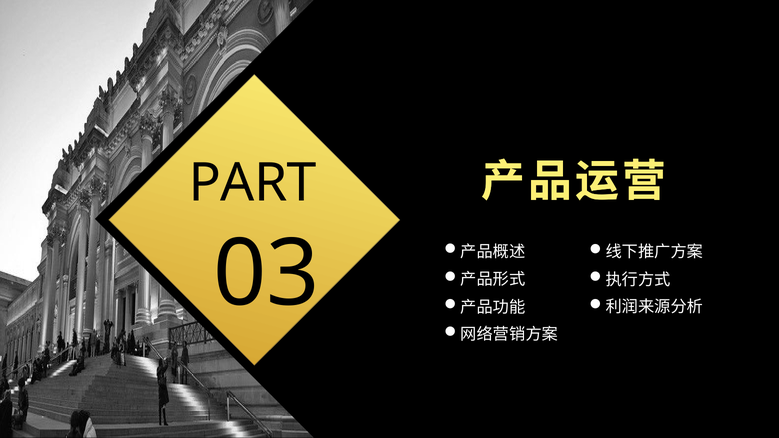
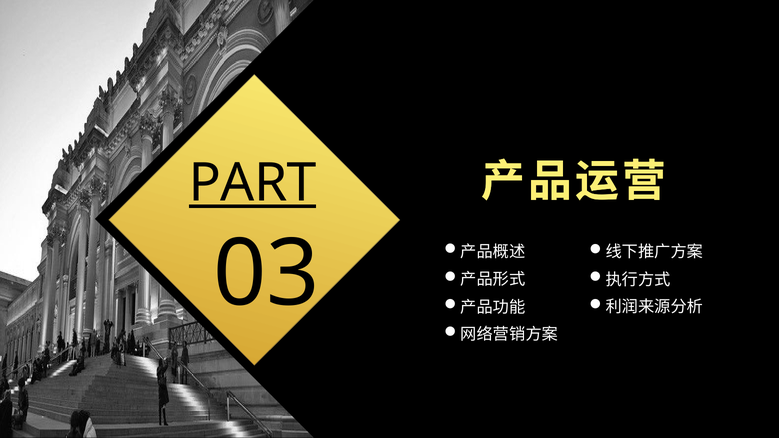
PART underline: none -> present (253, 183)
